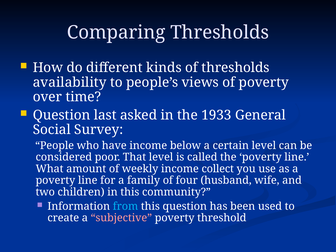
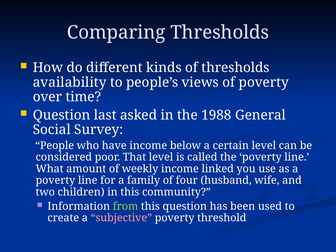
1933: 1933 -> 1988 (216, 115)
collect: collect -> linked (218, 169)
from colour: light blue -> light green (125, 206)
